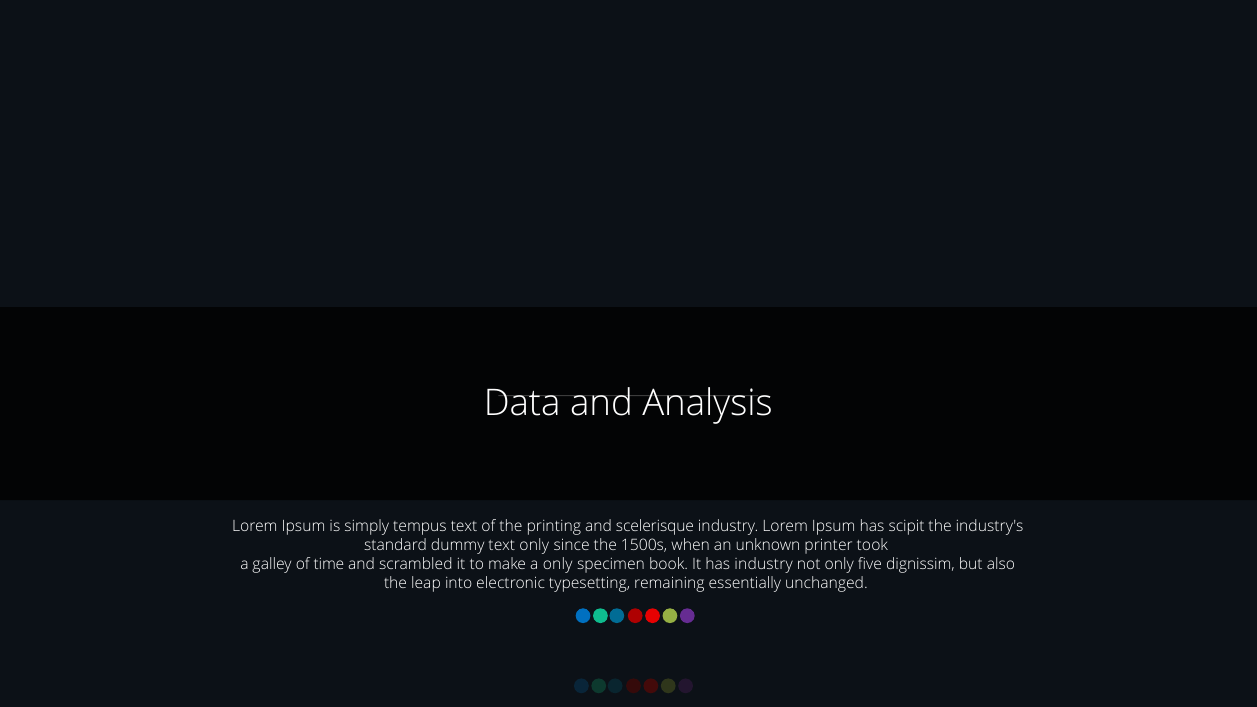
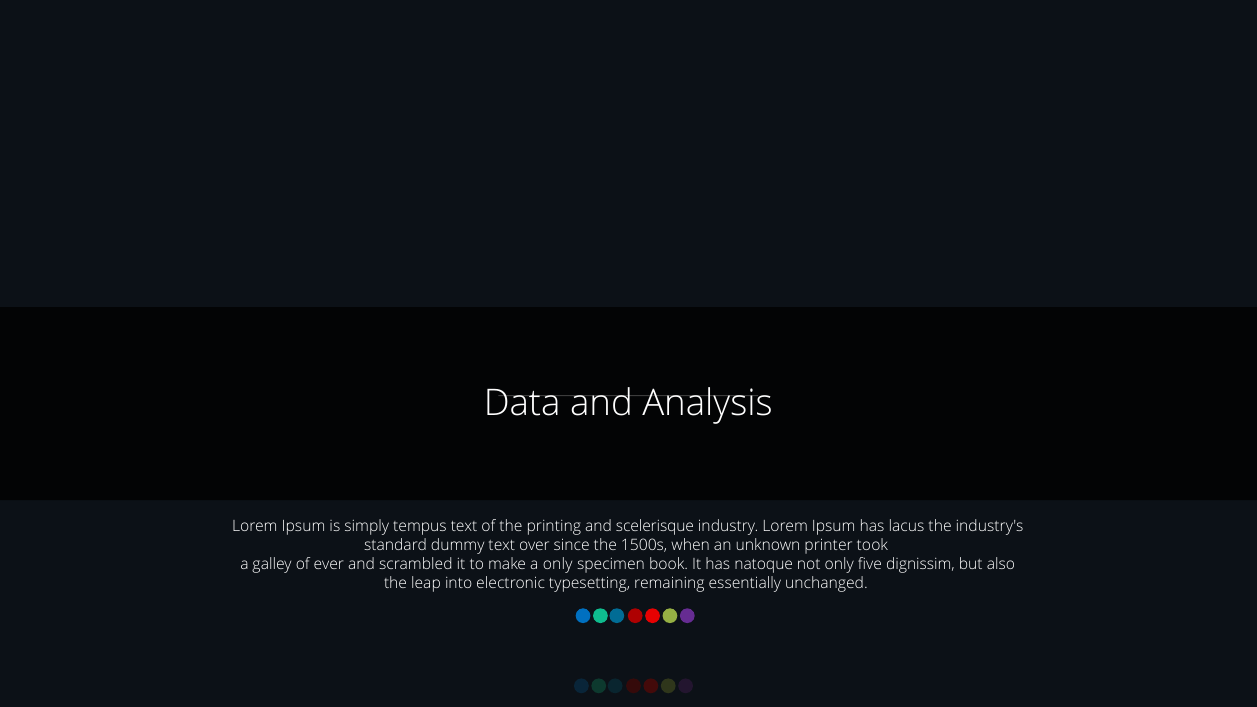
scipit: scipit -> lacus (907, 527)
text only: only -> over (534, 545)
time: time -> ever (329, 564)
has industry: industry -> natoque (764, 564)
